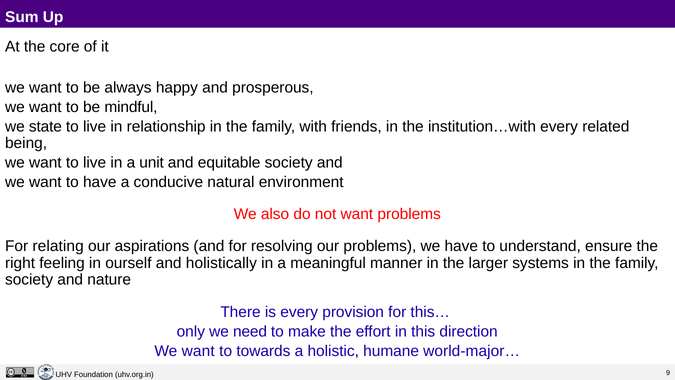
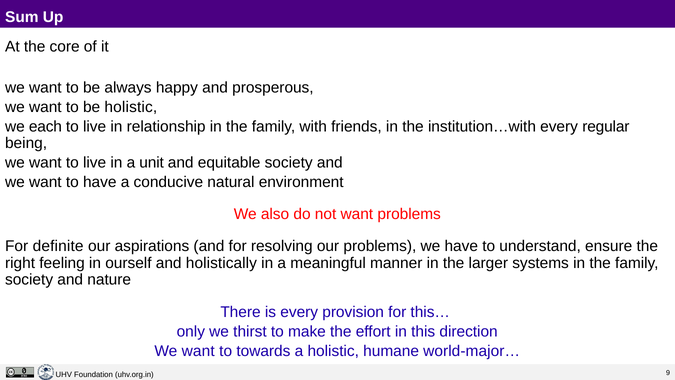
be mindful: mindful -> holistic (131, 107)
state: state -> each (45, 126)
related: related -> regular (606, 126)
relating: relating -> definite (58, 246)
need: need -> thirst (250, 331)
